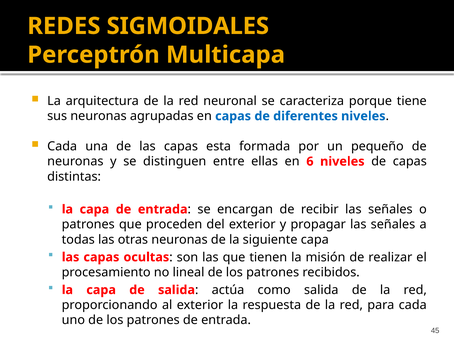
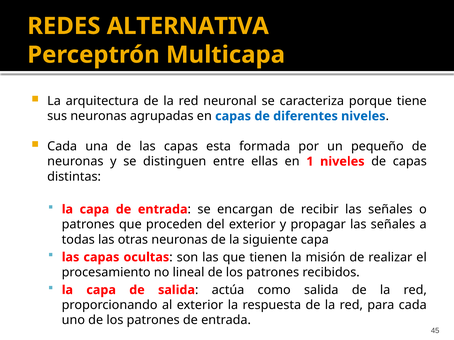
SIGMOIDALES: SIGMOIDALES -> ALTERNATIVA (188, 26)
6: 6 -> 1 (310, 162)
